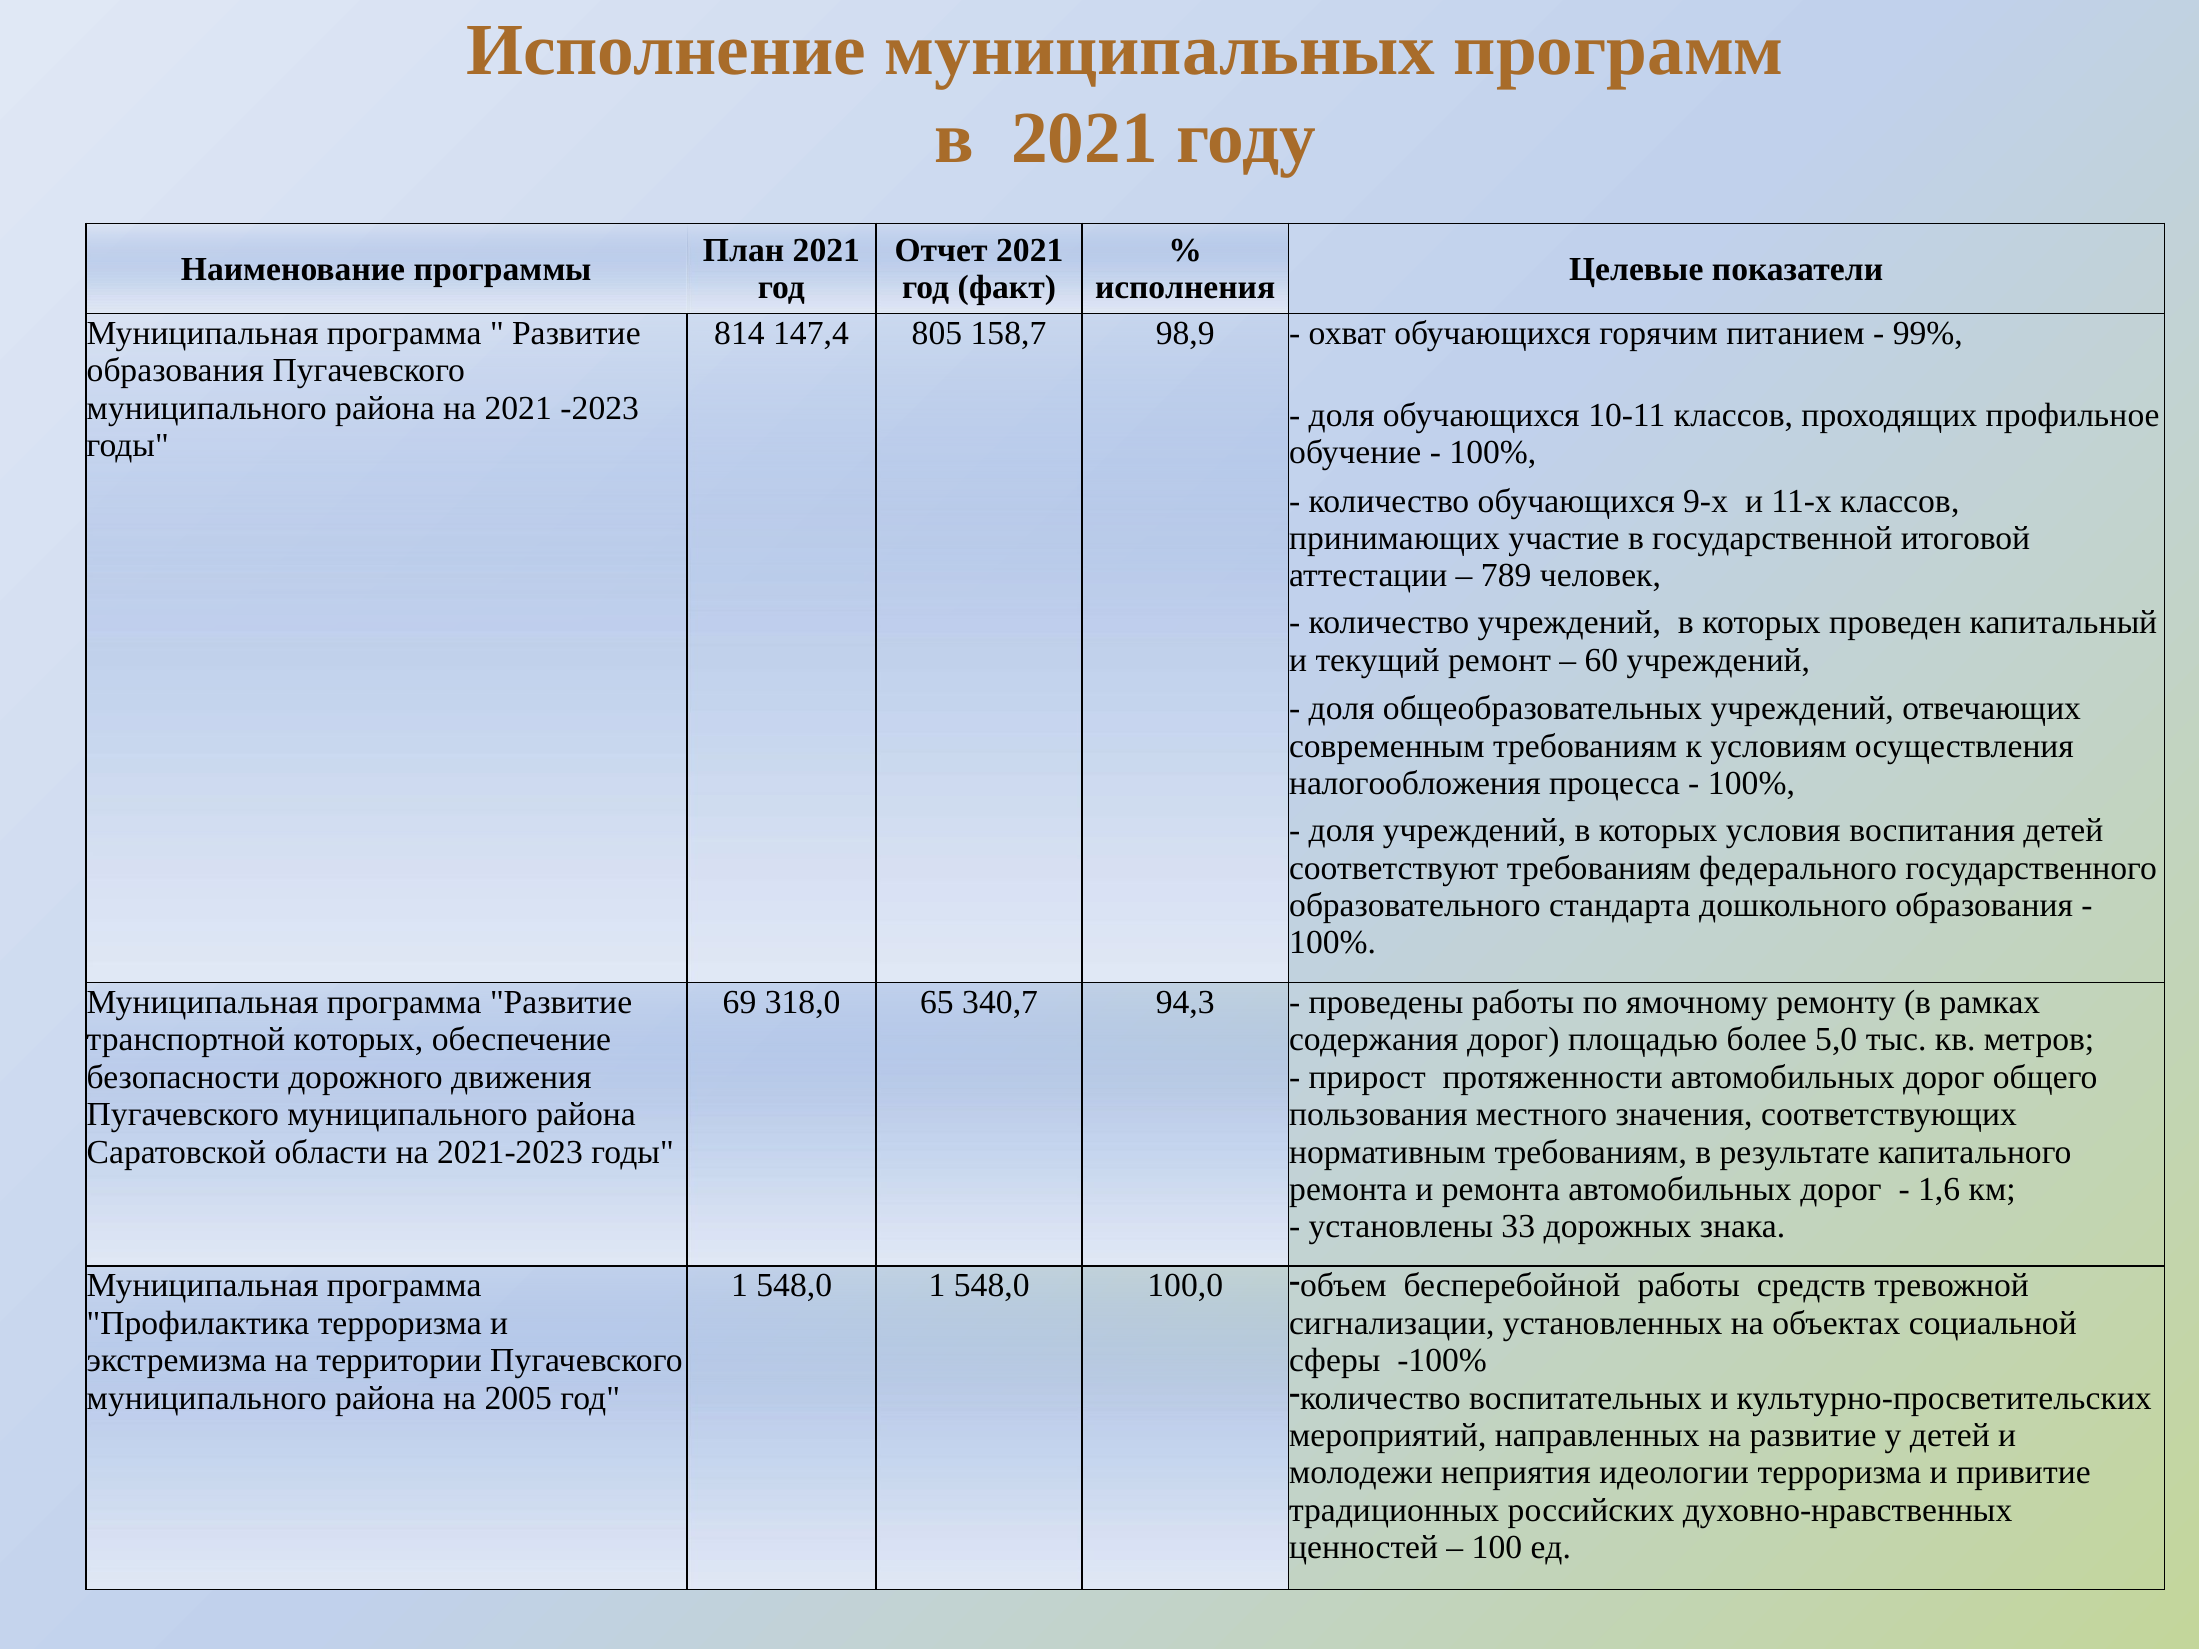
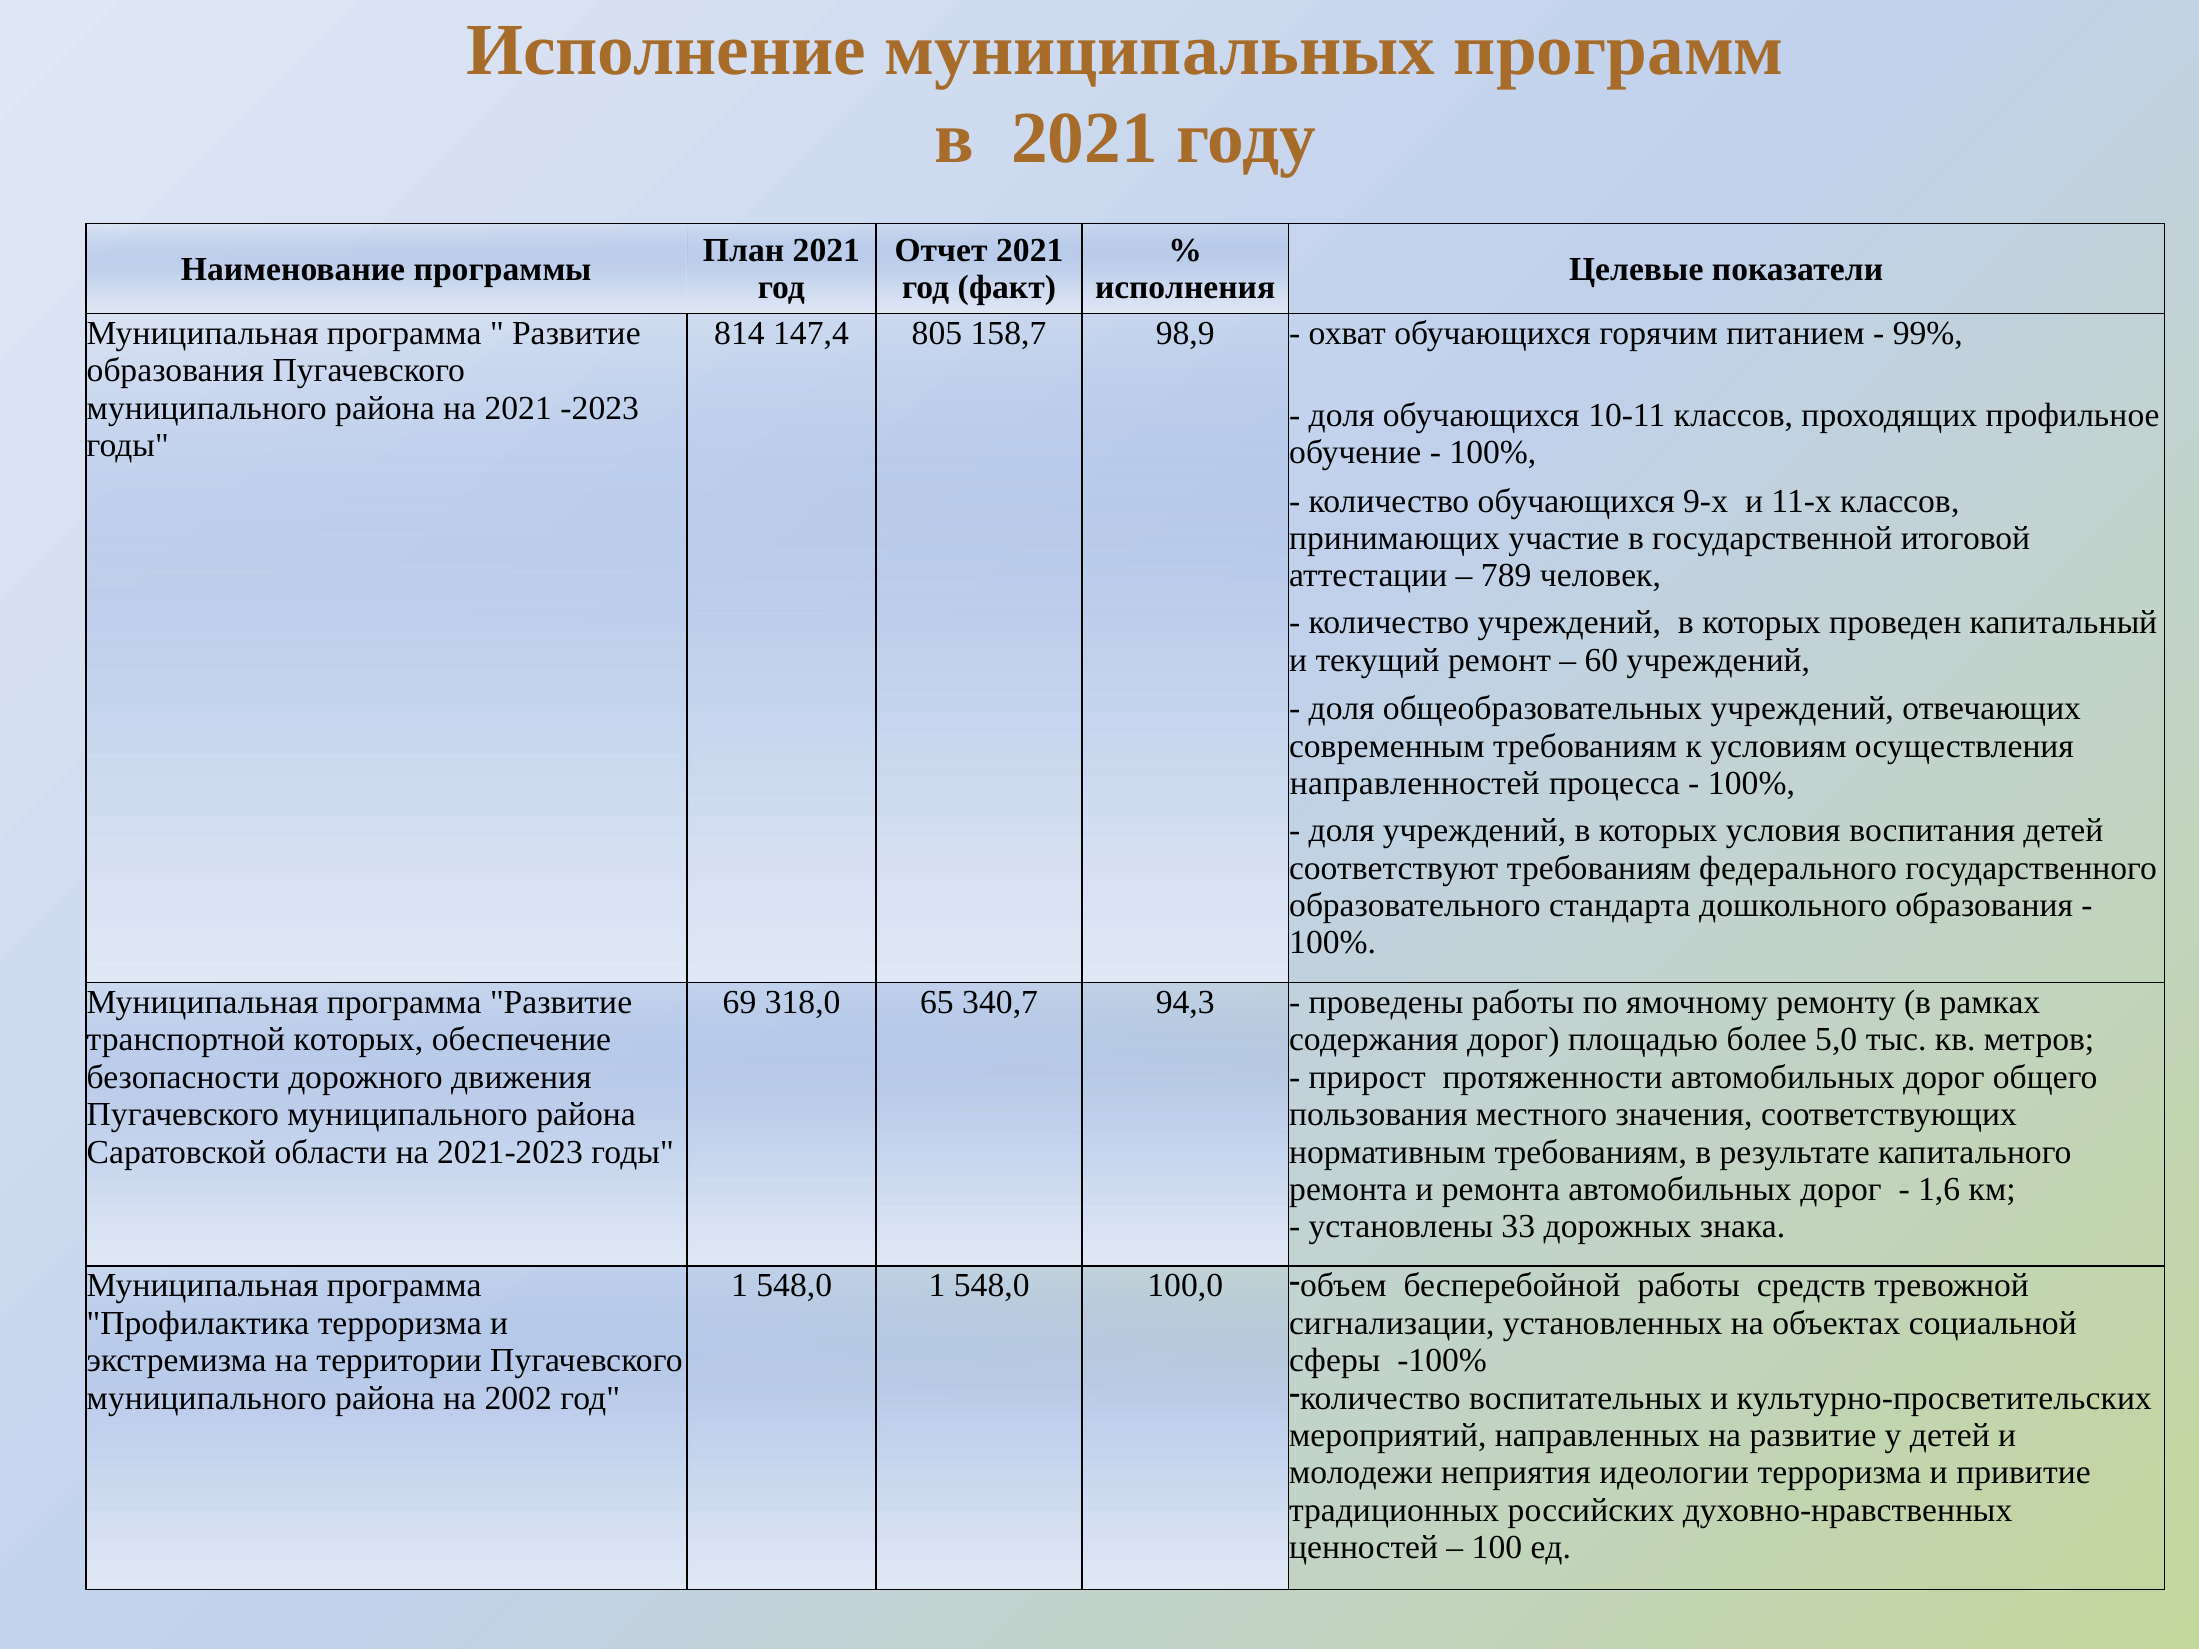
налогообложения: налогообложения -> направленностей (1415, 784)
2005: 2005 -> 2002 (518, 1398)
